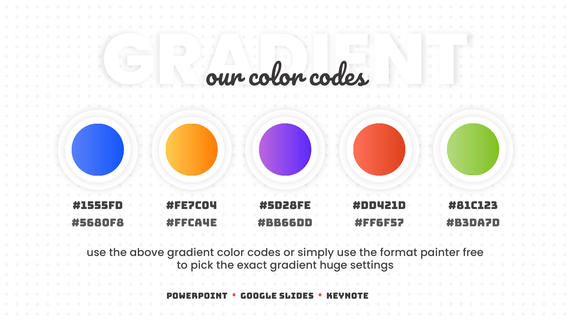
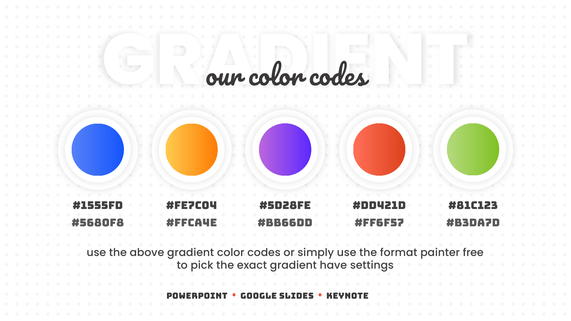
huge: huge -> have (333, 266)
